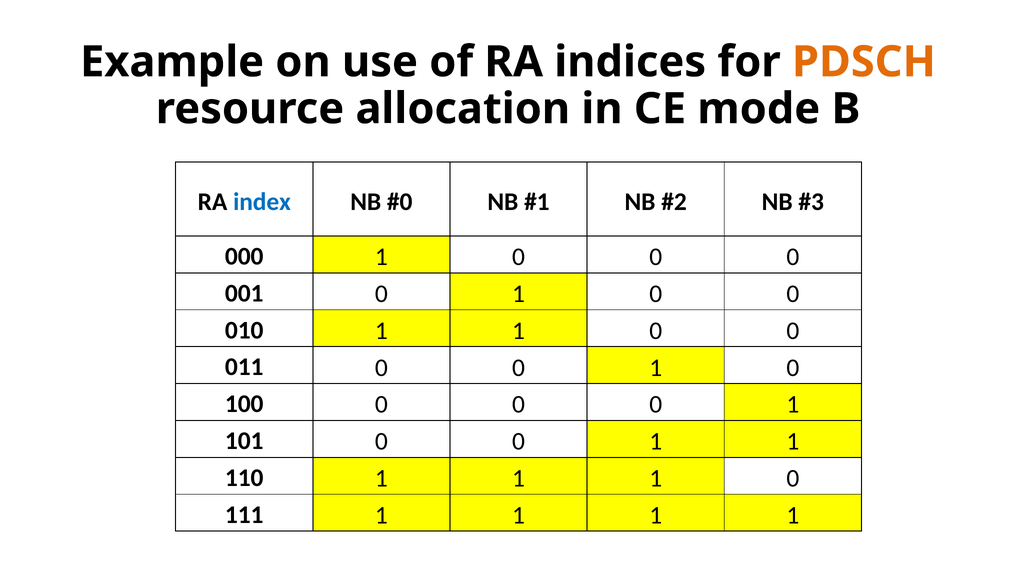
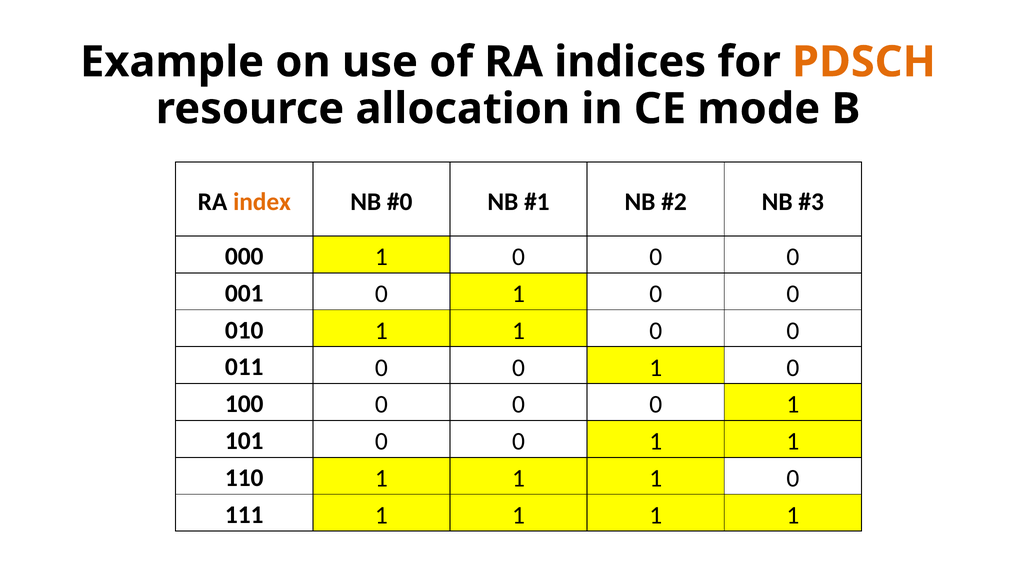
index colour: blue -> orange (262, 202)
